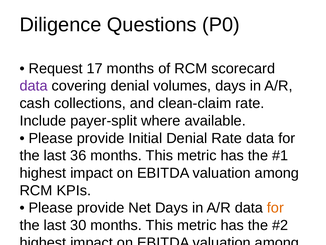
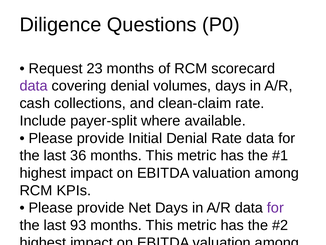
17: 17 -> 23 (95, 68)
for colour: orange -> purple (275, 207)
30: 30 -> 93 (78, 225)
